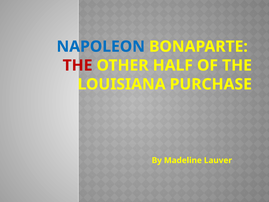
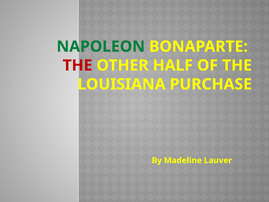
NAPOLEON colour: blue -> green (101, 46)
